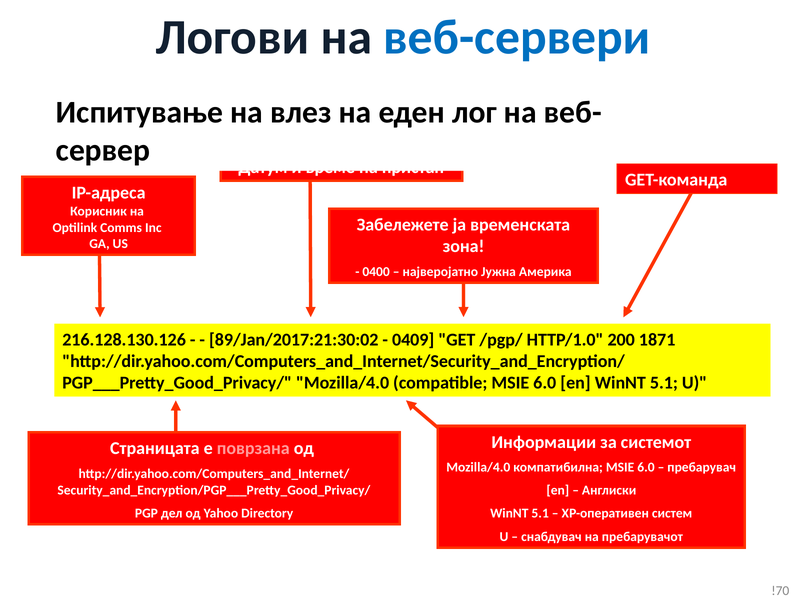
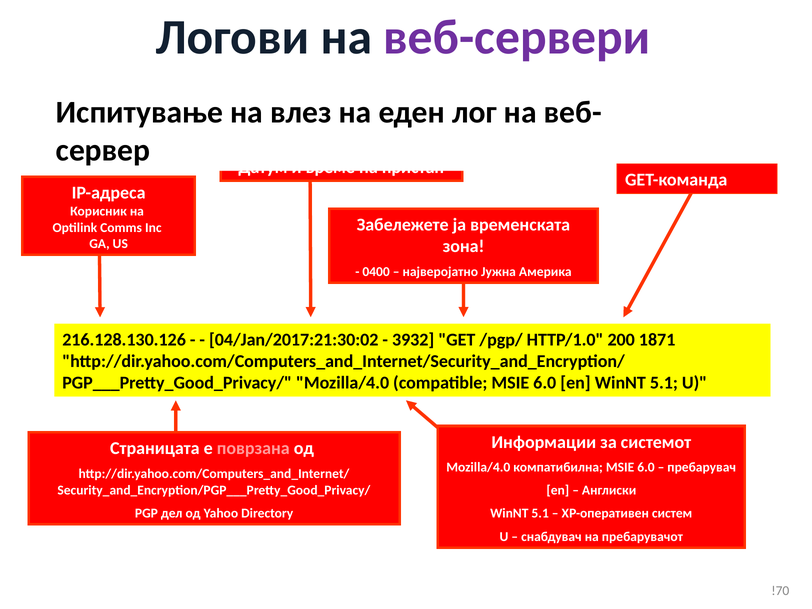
веб-сервери colour: blue -> purple (517, 37)
89/Jan/2017:21:30:02: 89/Jan/2017:21:30:02 -> 04/Jan/2017:21:30:02 (294, 340)
0409: 0409 -> 3932 (413, 340)
